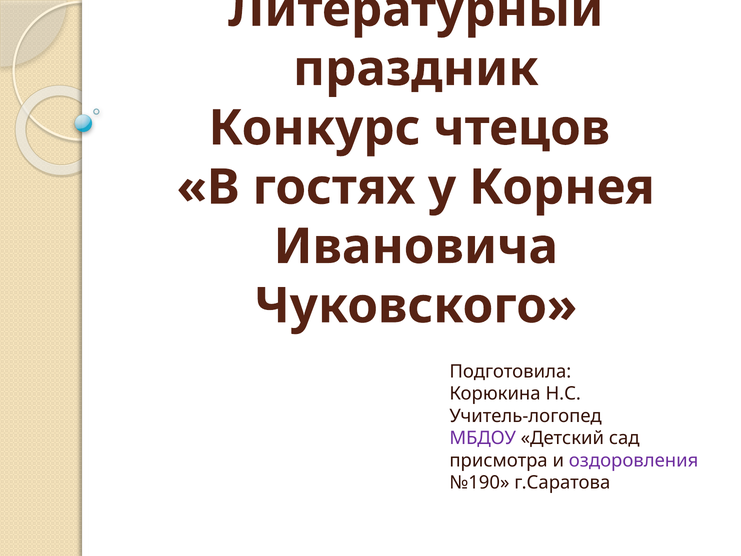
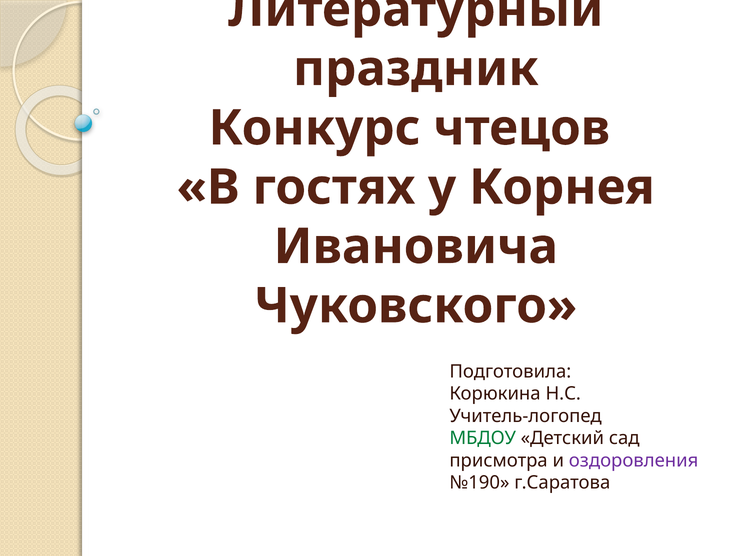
МБДОУ colour: purple -> green (483, 438)
